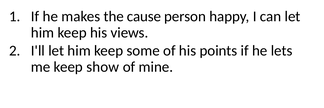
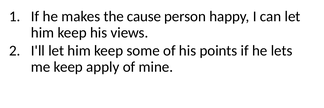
show: show -> apply (103, 67)
